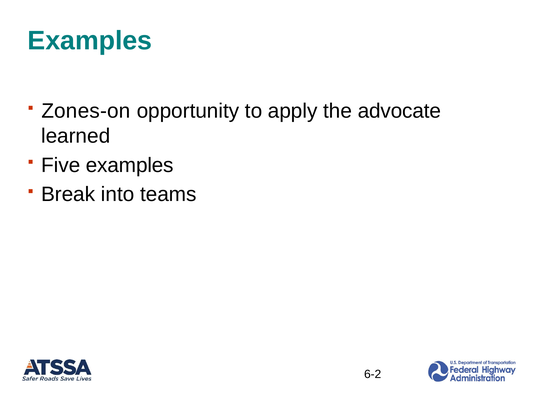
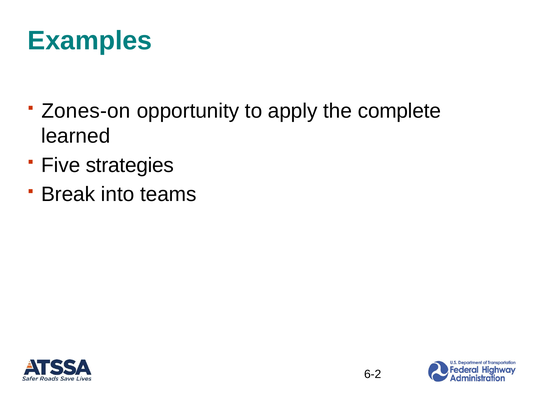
advocate: advocate -> complete (399, 111)
Five examples: examples -> strategies (130, 165)
